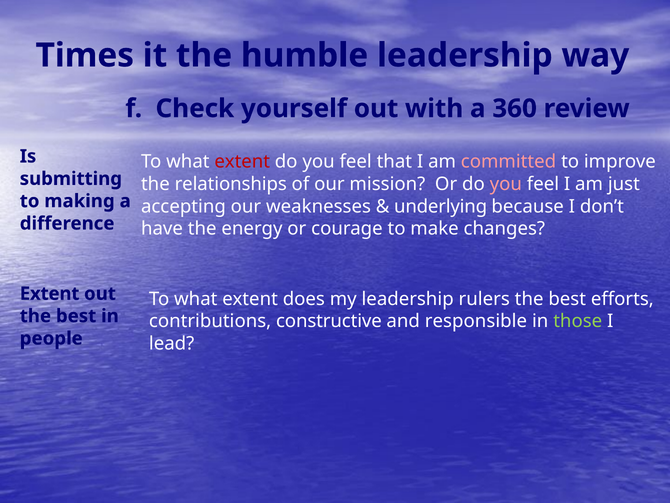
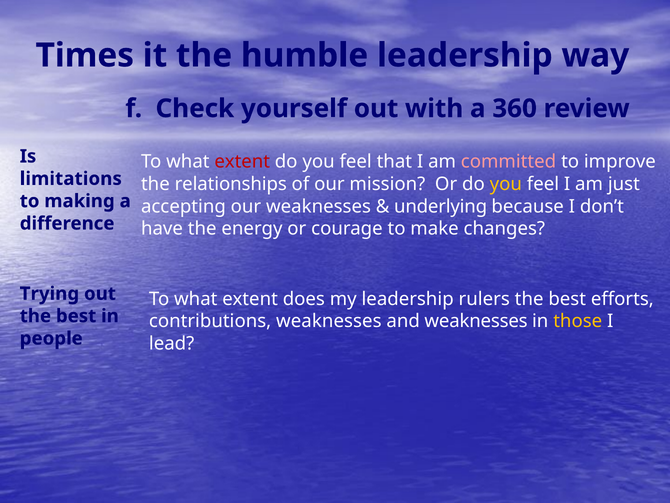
submitting: submitting -> limitations (71, 179)
you colour: pink -> yellow (506, 184)
Extent: Extent -> Trying (49, 293)
contributions constructive: constructive -> weaknesses (329, 321)
and responsible: responsible -> weaknesses (476, 321)
those colour: light green -> yellow (578, 321)
